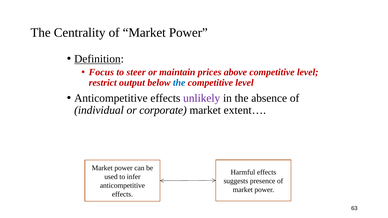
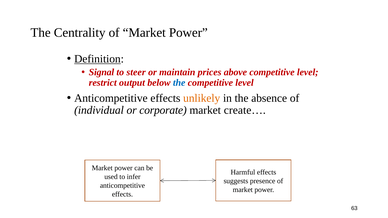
Focus: Focus -> Signal (101, 72)
unlikely colour: purple -> orange (202, 98)
extent…: extent… -> create… (245, 110)
